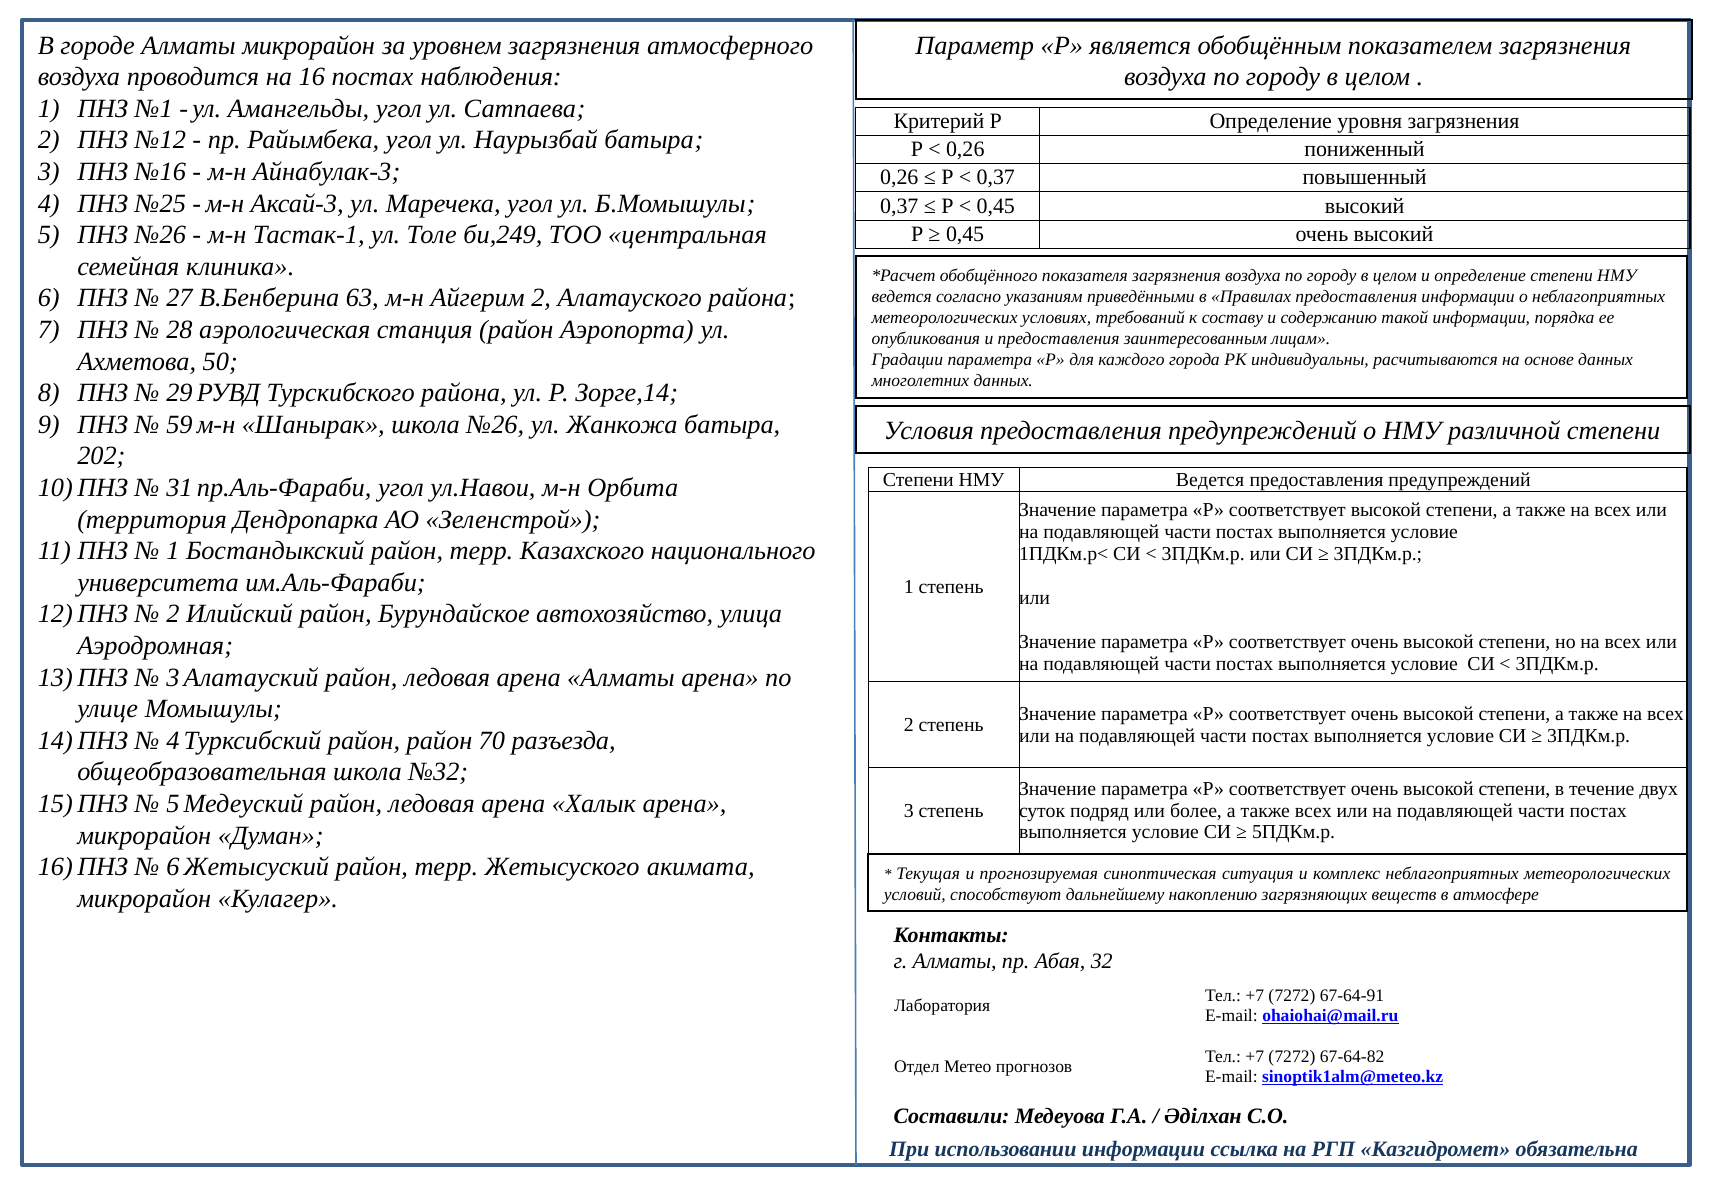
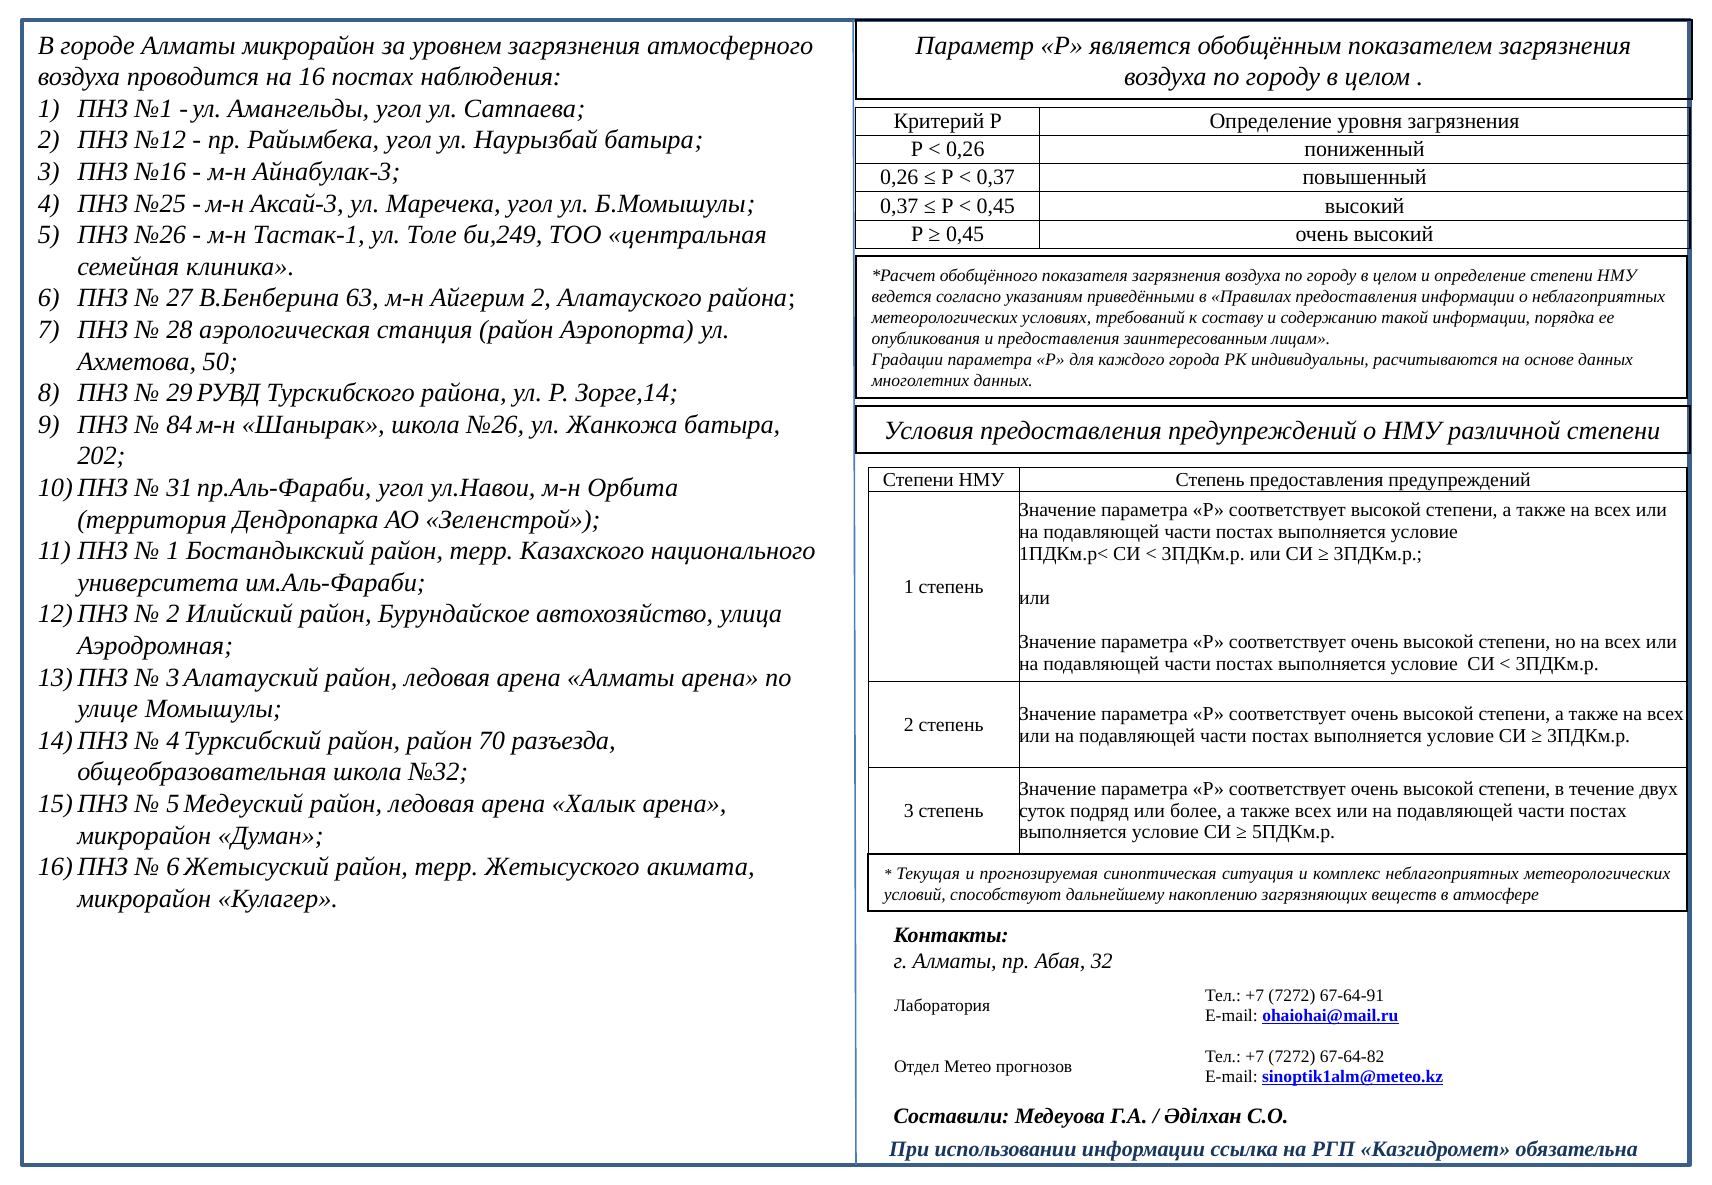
59: 59 -> 84 (179, 425)
Ведется: Ведется -> Степень (1210, 480)
